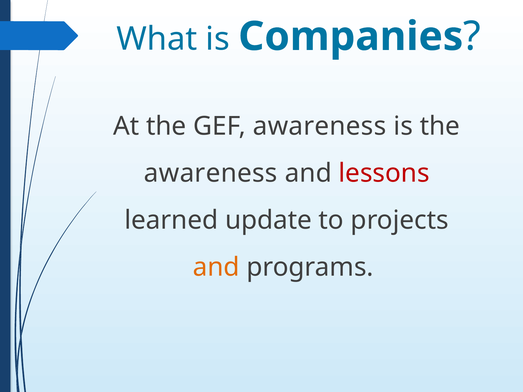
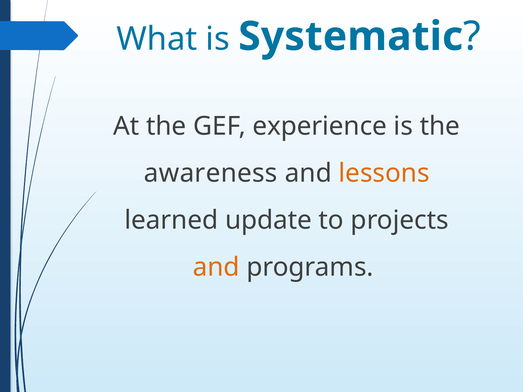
Companies: Companies -> Systematic (351, 37)
GEF awareness: awareness -> experience (320, 126)
lessons colour: red -> orange (384, 173)
